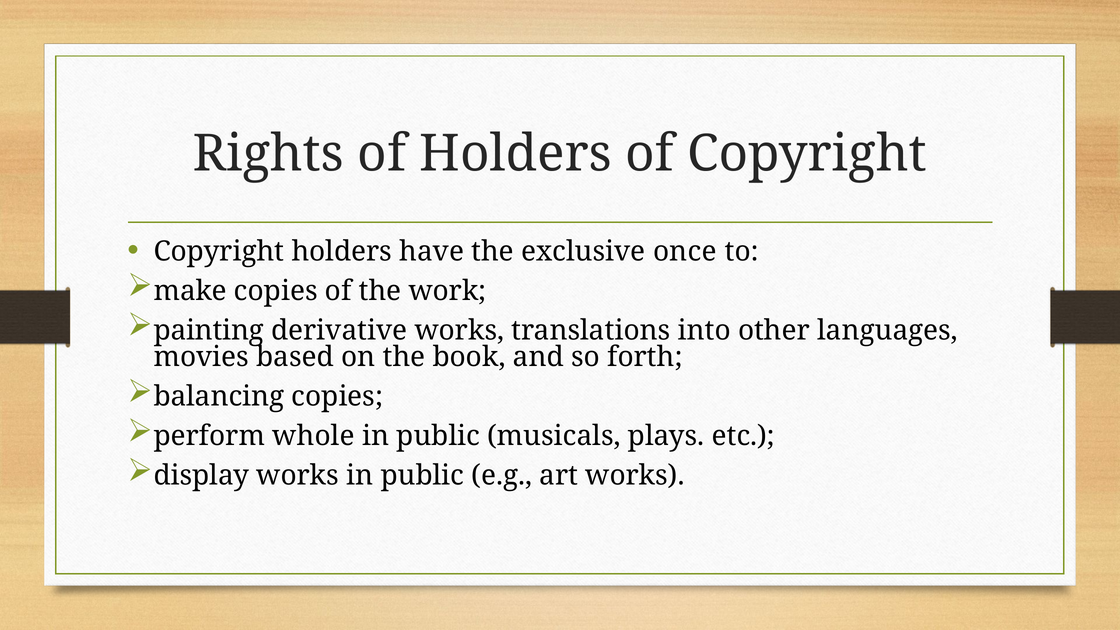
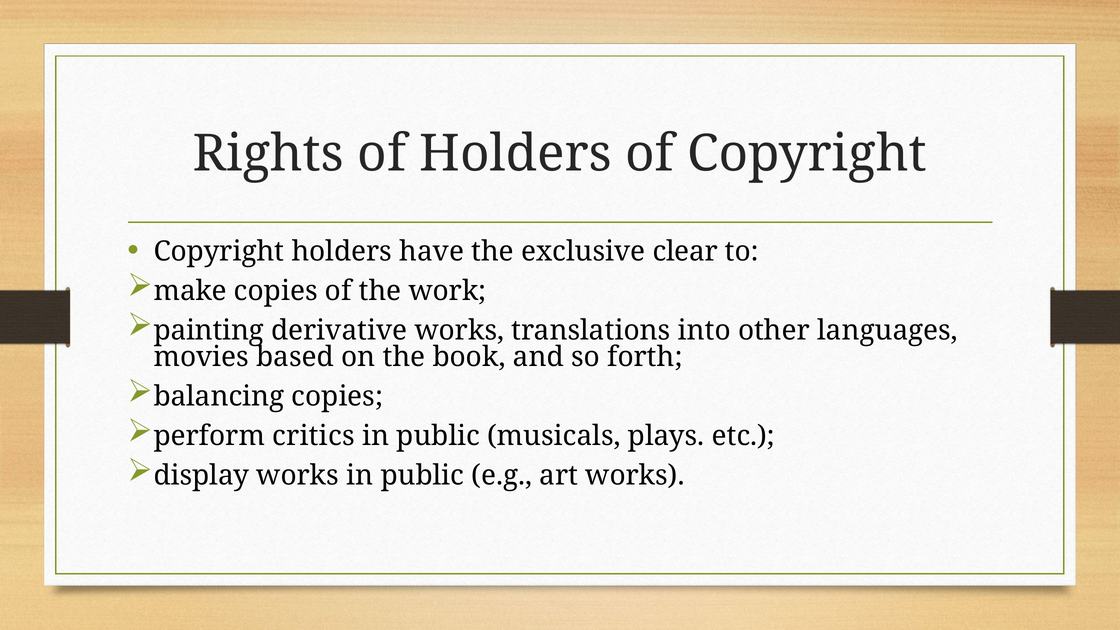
once: once -> clear (685, 251)
whole: whole -> critics (314, 436)
